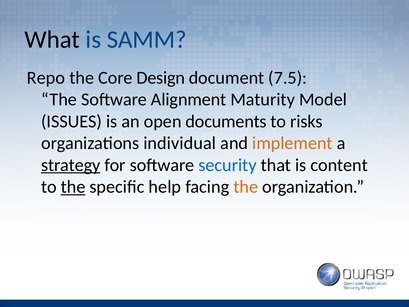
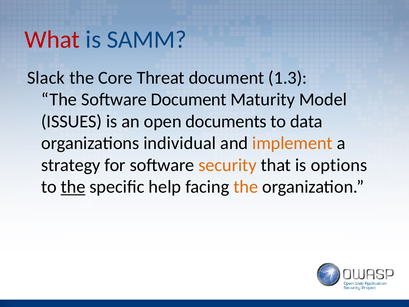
What colour: black -> red (52, 40)
Repo: Repo -> Slack (46, 78)
Design: Design -> Threat (161, 78)
7.5: 7.5 -> 1.3 (288, 78)
Software Alignment: Alignment -> Document (189, 99)
risks: risks -> data (306, 121)
strategy underline: present -> none (71, 165)
security colour: blue -> orange (227, 165)
content: content -> options (339, 165)
